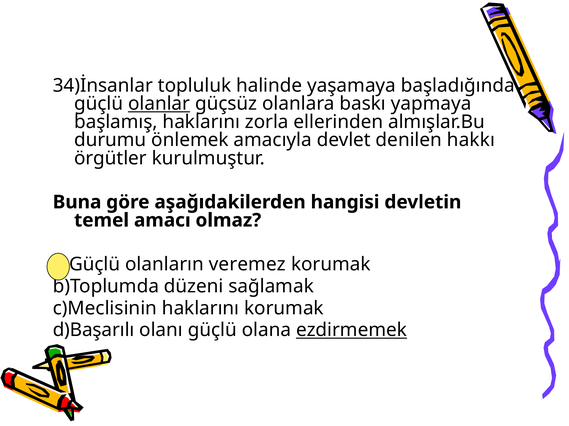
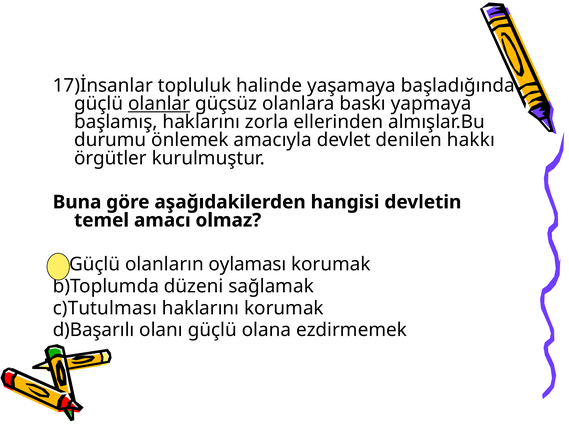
34)İnsanlar: 34)İnsanlar -> 17)İnsanlar (103, 86)
veremez: veremez -> oylaması (247, 265)
c)Meclisinin: c)Meclisinin -> c)Tutulması (105, 309)
ezdirmemek underline: present -> none (351, 331)
